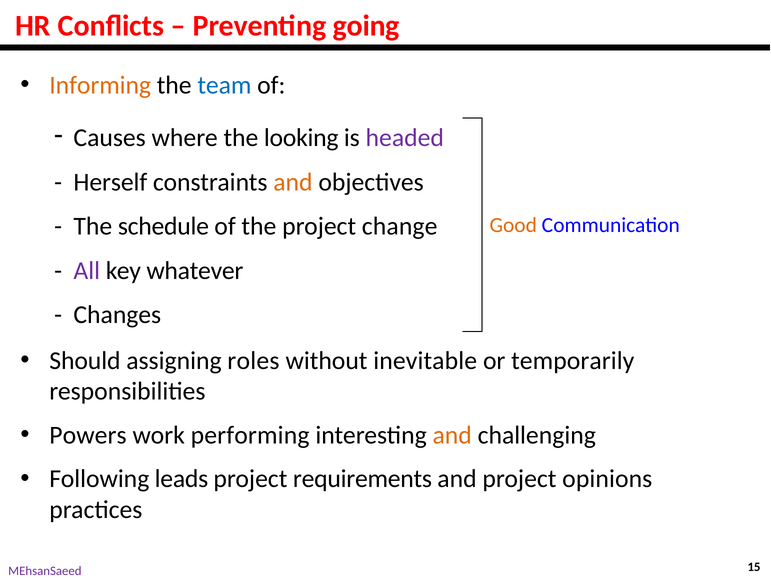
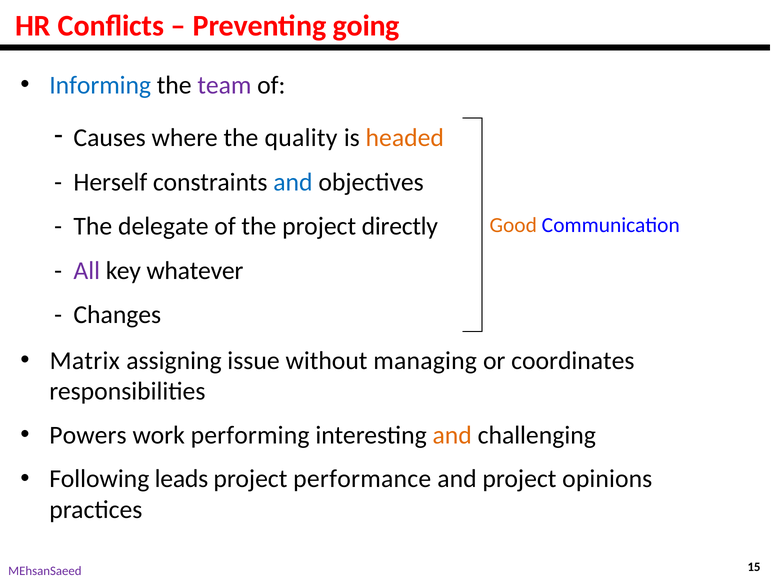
Informing colour: orange -> blue (100, 85)
team colour: blue -> purple (224, 85)
looking: looking -> quality (301, 138)
headed colour: purple -> orange (405, 138)
and colour: orange -> blue (293, 182)
schedule: schedule -> delegate (163, 226)
change: change -> directly (400, 226)
Should: Should -> Matrix (85, 360)
roles: roles -> issue (254, 360)
inevitable: inevitable -> managing (425, 360)
temporarily: temporarily -> coordinates (573, 360)
requirements: requirements -> performance (362, 478)
